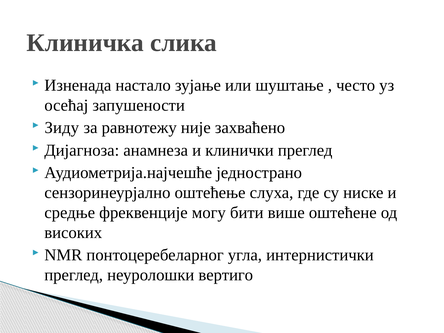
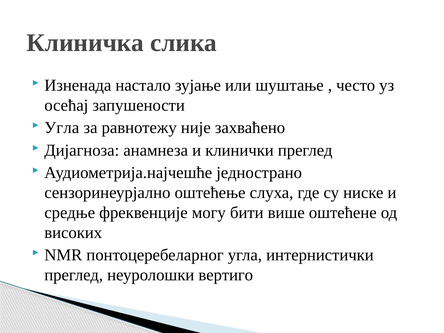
Зиду: Зиду -> Угла (62, 128)
